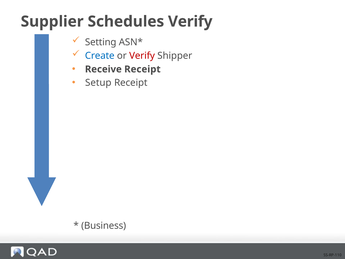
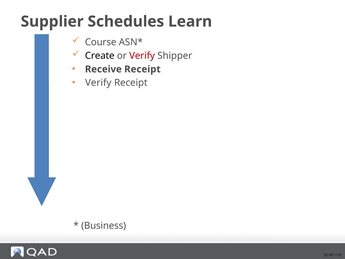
Schedules Verify: Verify -> Learn (190, 21)
Setting: Setting -> Course (101, 42)
Create colour: blue -> black (100, 56)
Setup: Setup -> Verify (98, 83)
